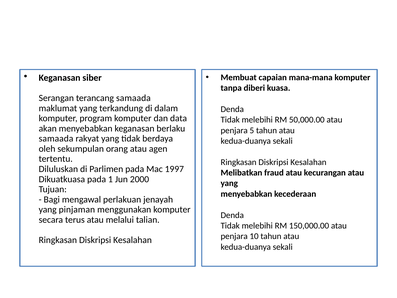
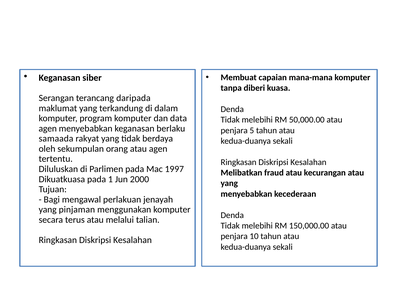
terancang samaada: samaada -> daripada (133, 98)
akan: akan -> agen (48, 128)
